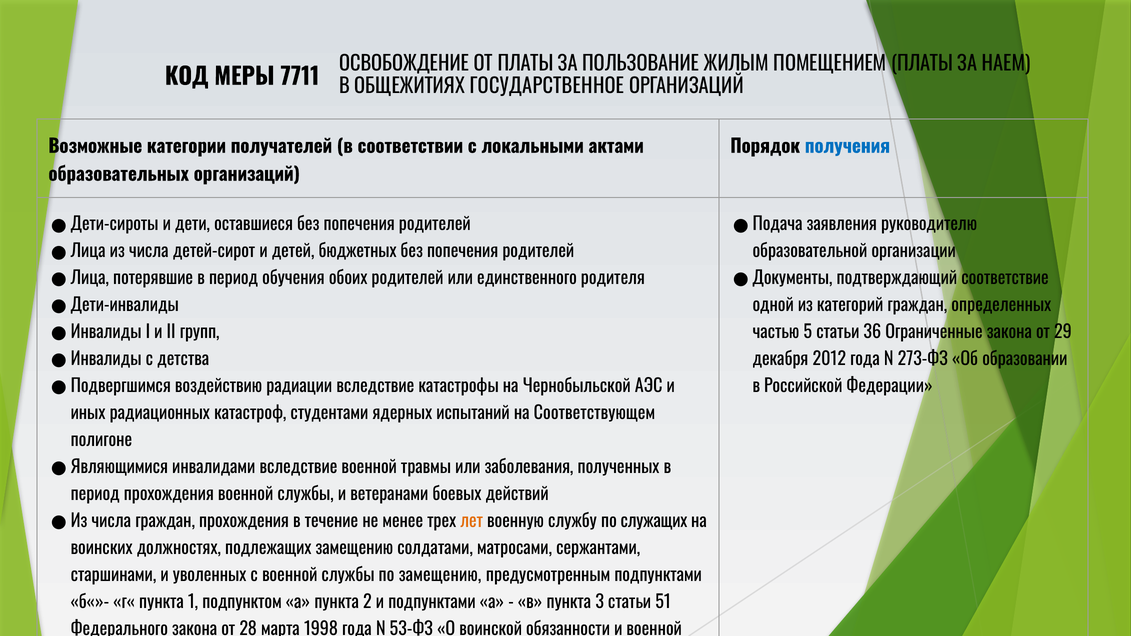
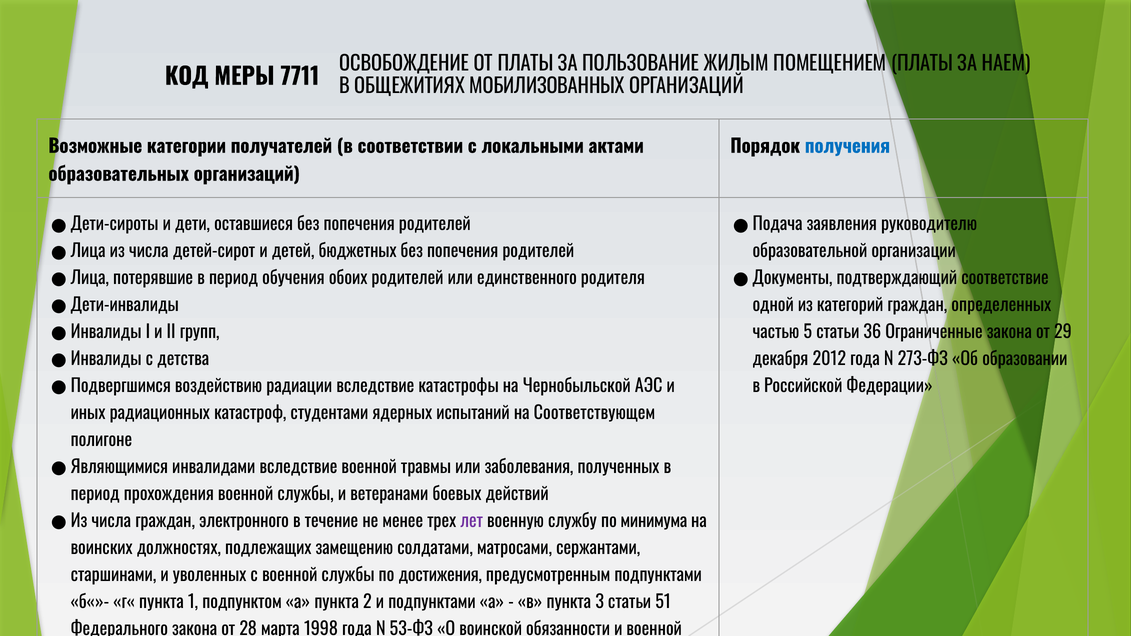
ГОСУДАРСТВЕННОЕ: ГОСУДАРСТВЕННОЕ -> МОБИЛИЗОВАННЫХ (547, 86)
граждан прохождения: прохождения -> электронного (244, 521)
лет colour: orange -> purple (472, 521)
служащих: служащих -> минимума (654, 521)
по замещению: замещению -> достижения (440, 575)
